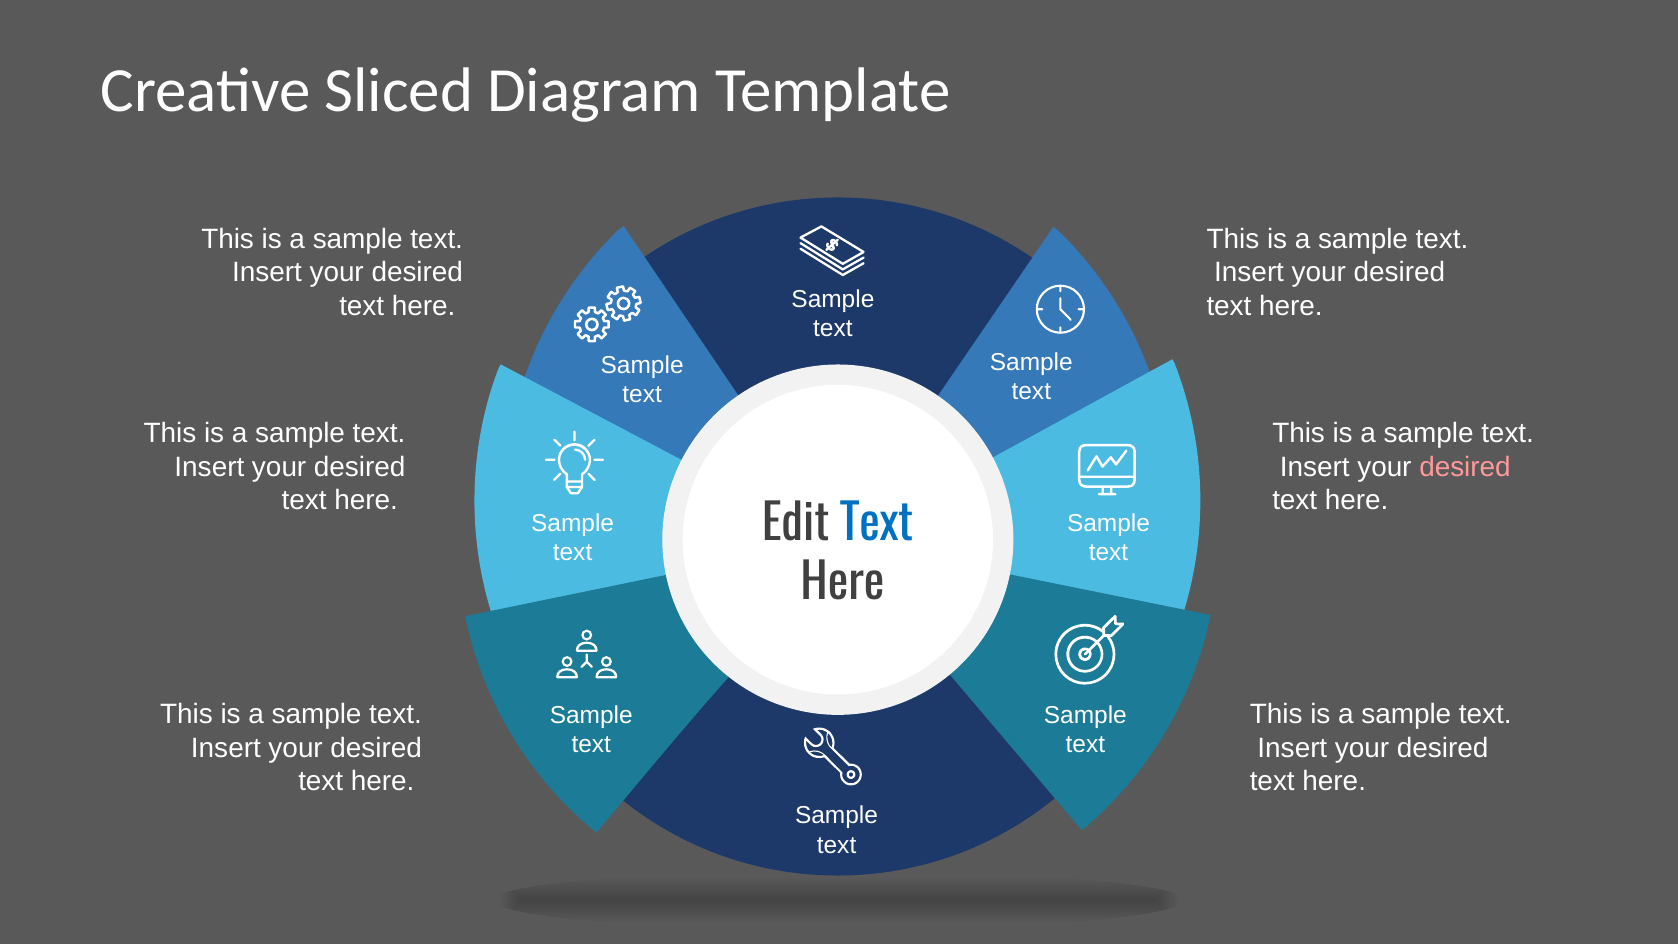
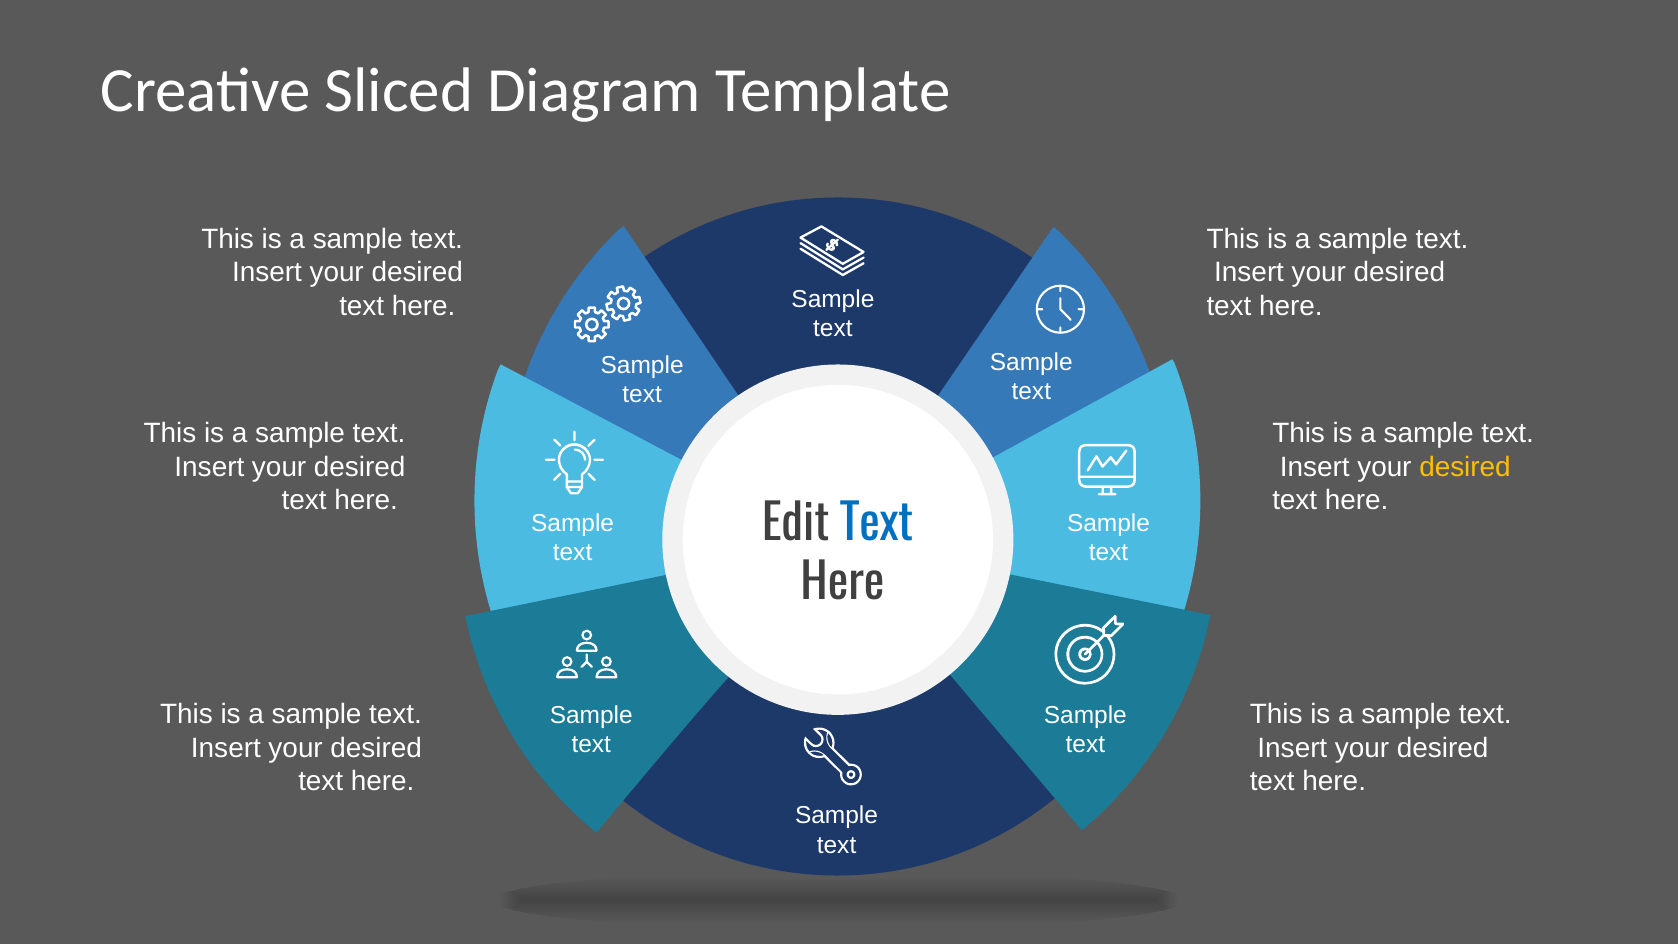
desired colour: pink -> yellow (1465, 467)
